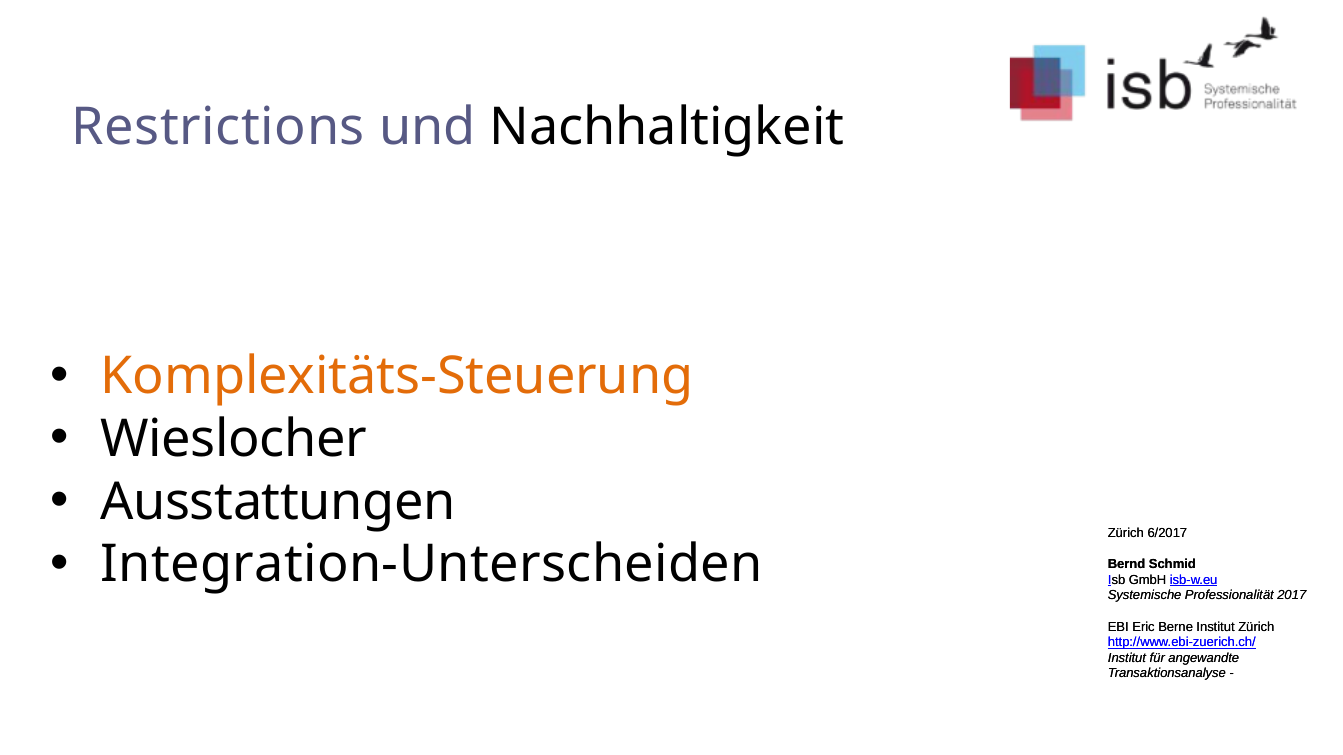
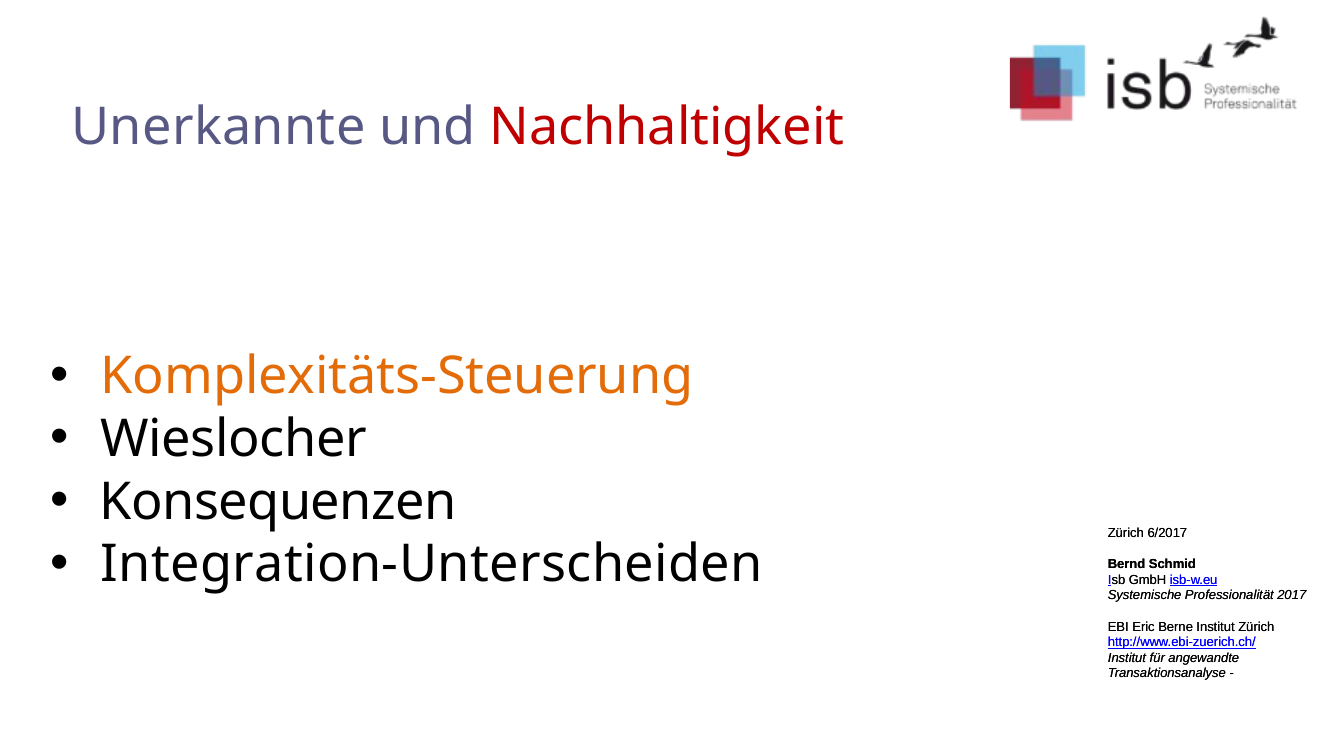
Restrictions: Restrictions -> Unerkannte (219, 128)
Nachhaltigkeit colour: black -> red (667, 128)
Ausstattungen: Ausstattungen -> Konsequenzen (278, 502)
